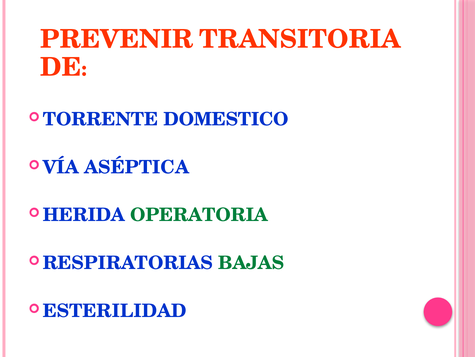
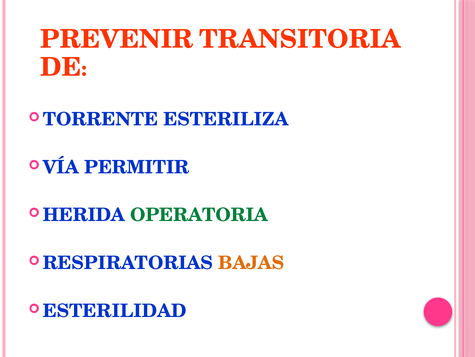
DOMESTICO: DOMESTICO -> ESTERILIZA (226, 119)
ASÉPTICA: ASÉPTICA -> PERMITIR (137, 167)
BAJAS colour: green -> orange (251, 263)
